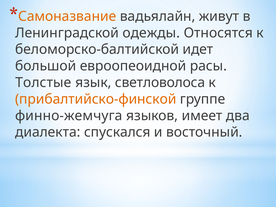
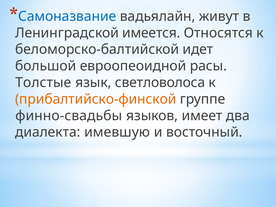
Самоназвание colour: orange -> blue (67, 16)
одежды: одежды -> имеется (151, 33)
финно-жемчуга: финно-жемчуга -> финно-свадьбы (69, 116)
спускался: спускался -> имевшую (117, 132)
